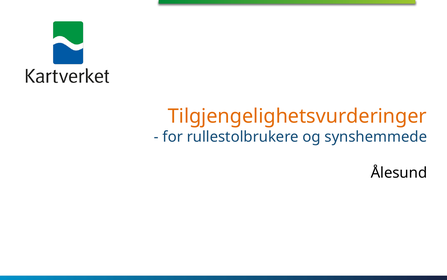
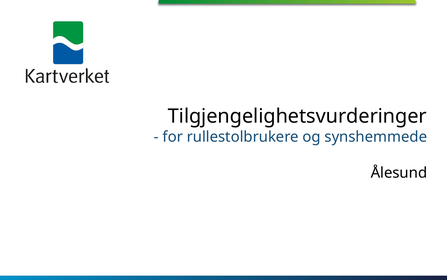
Tilgjengelighetsvurderinger colour: orange -> black (297, 116)
